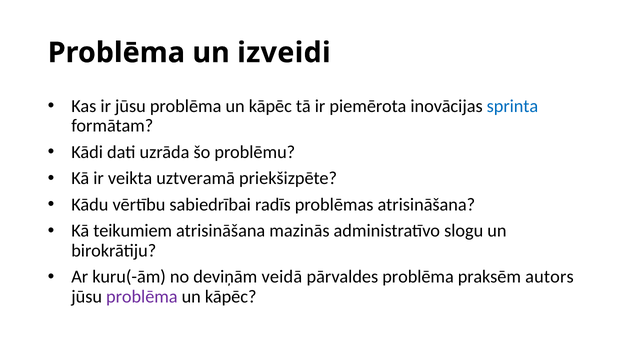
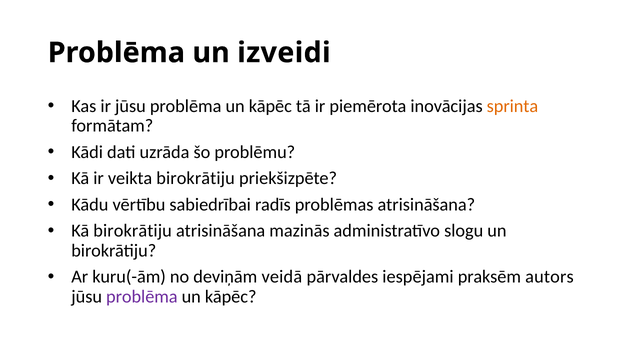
sprinta colour: blue -> orange (512, 106)
veikta uztveramā: uztveramā -> birokrātiju (196, 178)
Kā teikumiem: teikumiem -> birokrātiju (133, 231)
pārvaldes problēma: problēma -> iespējami (418, 277)
